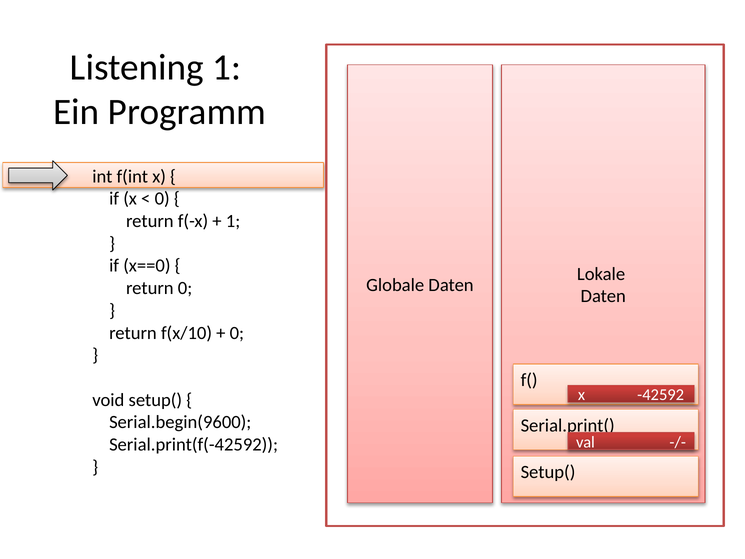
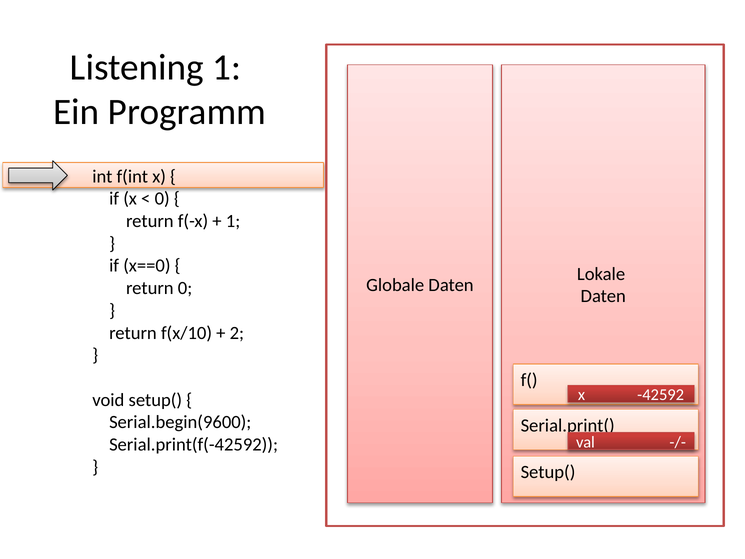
0: 0 -> 2 (237, 333)
